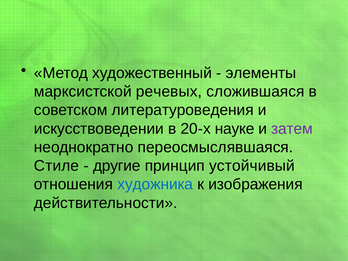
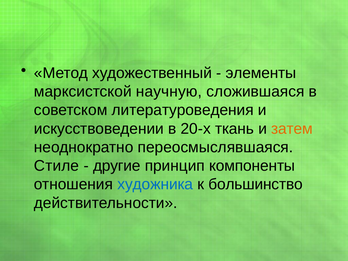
речевых: речевых -> научную (169, 92)
науке: науке -> ткань (235, 129)
затем colour: purple -> orange (292, 129)
устойчивый: устойчивый -> компоненты (252, 166)
изображения: изображения -> большинство (256, 184)
